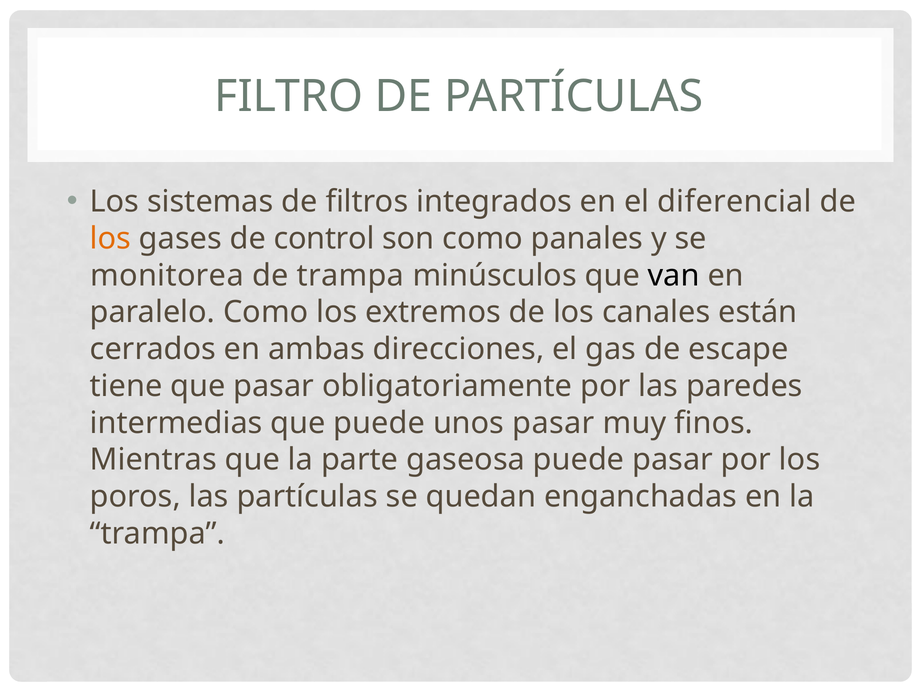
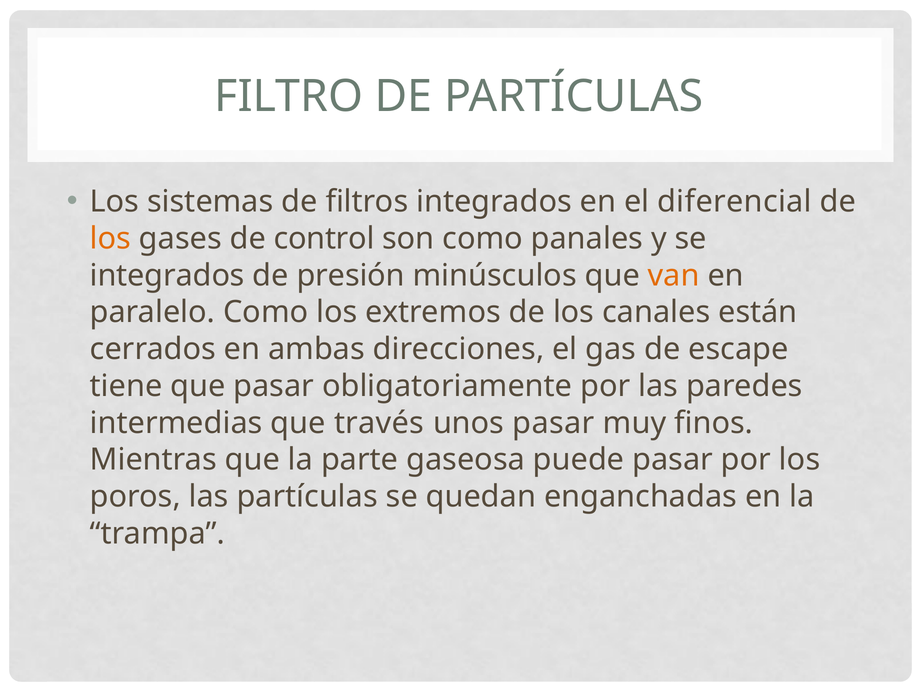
monitorea: monitorea -> integrados (167, 275)
de trampa: trampa -> presión (351, 275)
van colour: black -> orange (674, 275)
que puede: puede -> través (379, 423)
